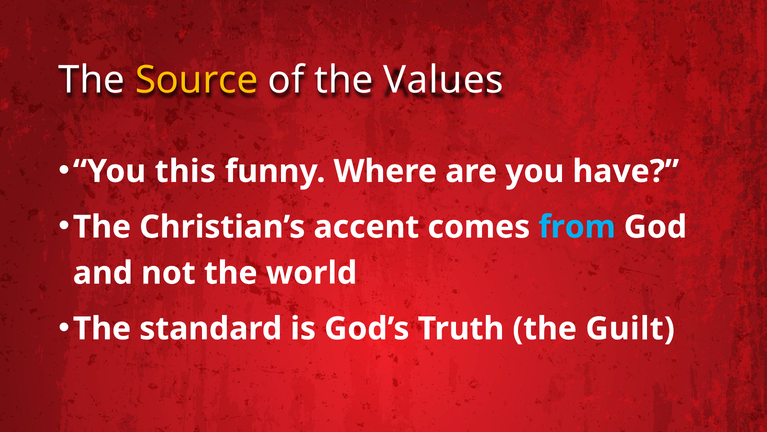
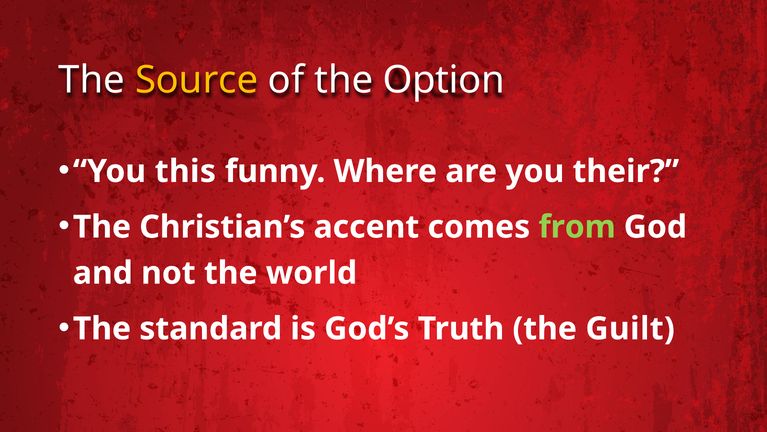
Values: Values -> Option (444, 80)
have: have -> their (626, 171)
from colour: light blue -> light green (577, 227)
